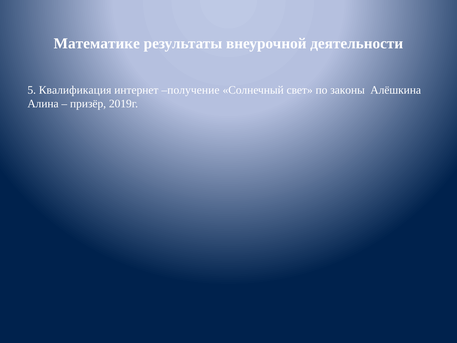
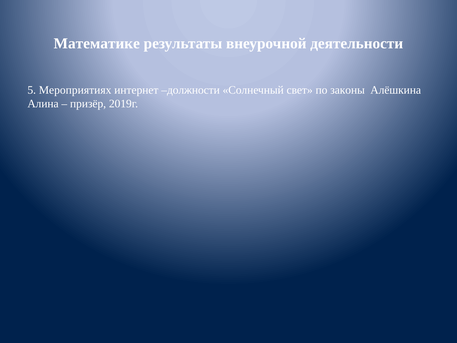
Квалификация: Квалификация -> Мероприятиях (75, 90)
получение: получение -> должности (191, 90)
